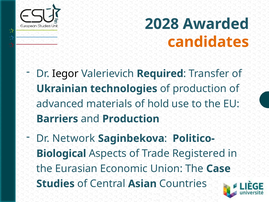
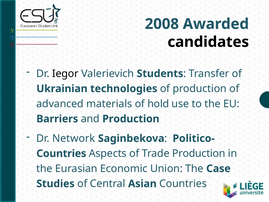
2028: 2028 -> 2008 (162, 24)
candidates colour: orange -> black (208, 42)
Required: Required -> Students (160, 74)
Biological: Biological -> Countries (61, 153)
Trade Registered: Registered -> Production (199, 153)
